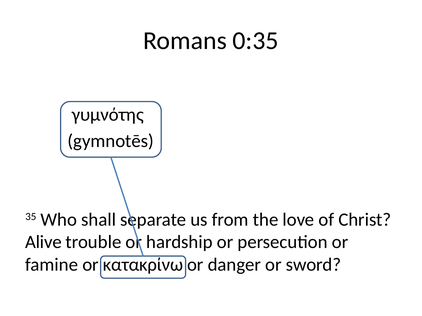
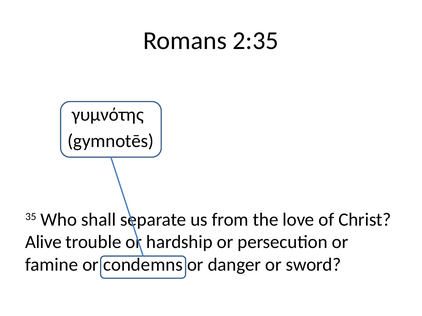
0:35: 0:35 -> 2:35 (256, 41)
κατακρίνω: κατακρίνω -> condemns (143, 265)
